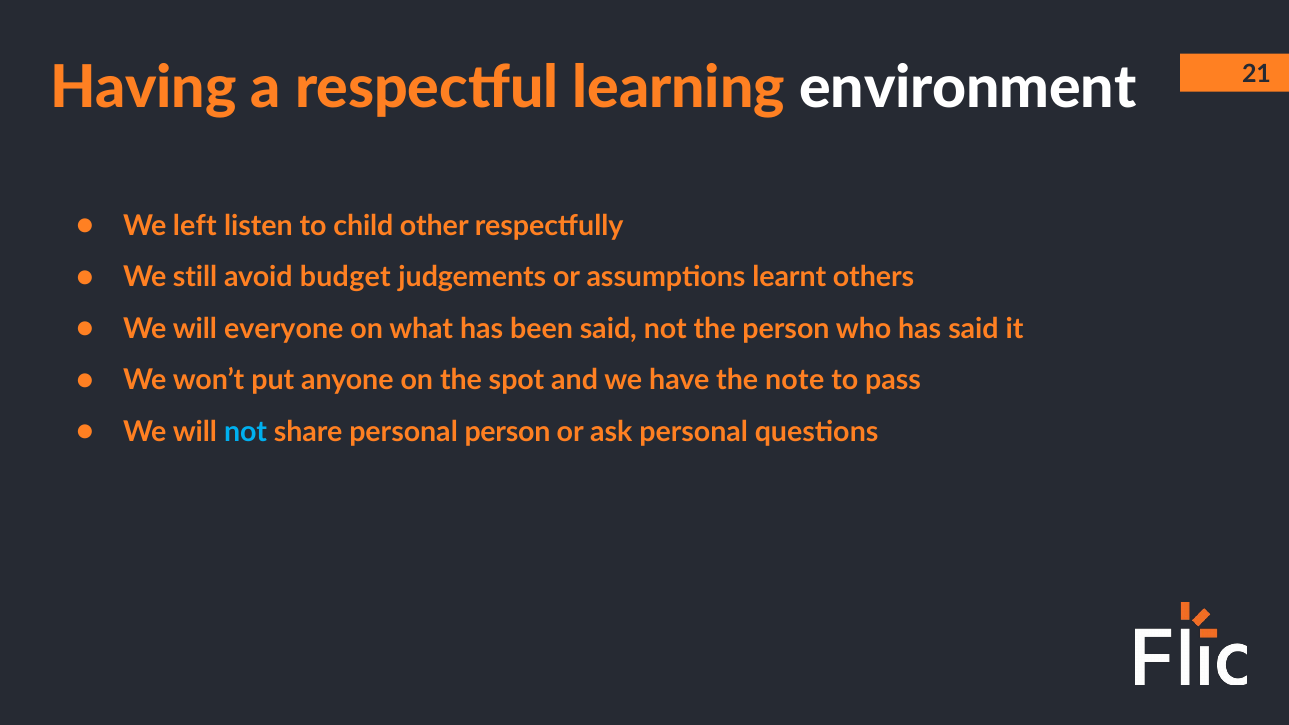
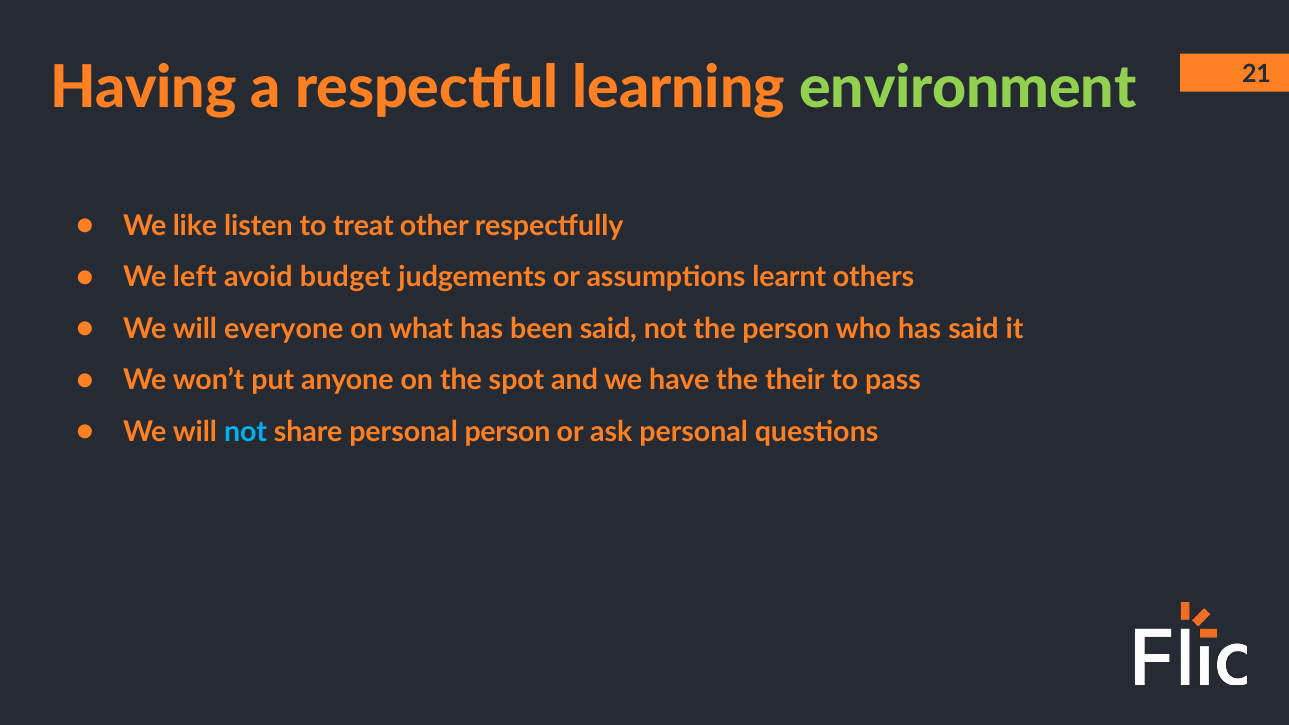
environment colour: white -> light green (968, 88)
left: left -> like (195, 226)
child: child -> treat (363, 226)
still: still -> left (195, 278)
note: note -> their (795, 381)
